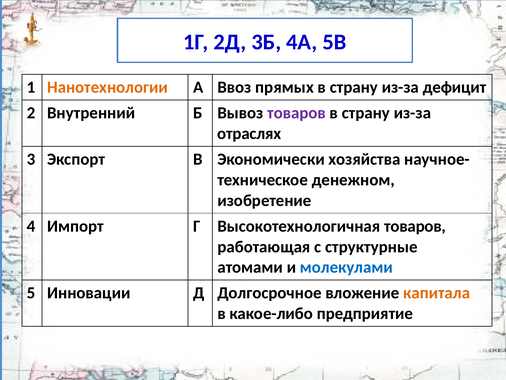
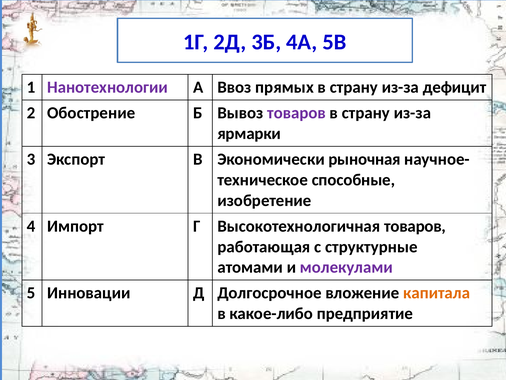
Нанотехнологии colour: orange -> purple (108, 87)
Внутренний: Внутренний -> Обострение (91, 113)
отраслях: отраслях -> ярмарки (249, 133)
хозяйства: хозяйства -> рыночная (365, 159)
денежном: денежном -> способные (353, 180)
молекулами colour: blue -> purple (346, 267)
